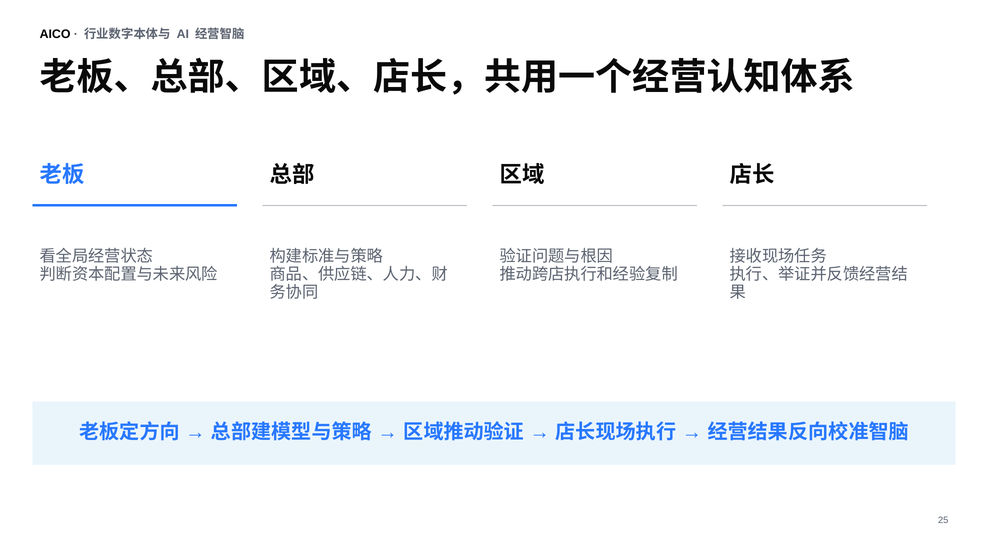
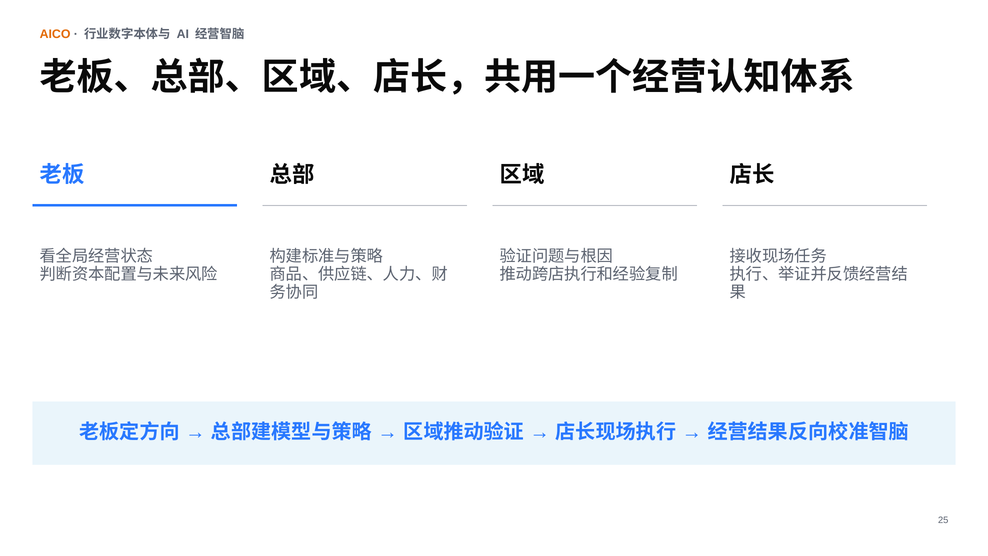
AICO colour: black -> orange (55, 34)
